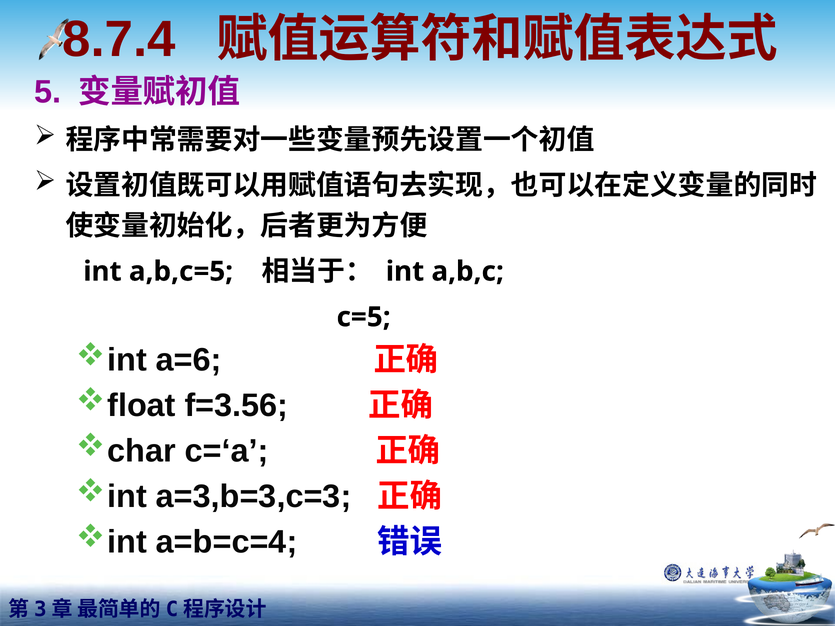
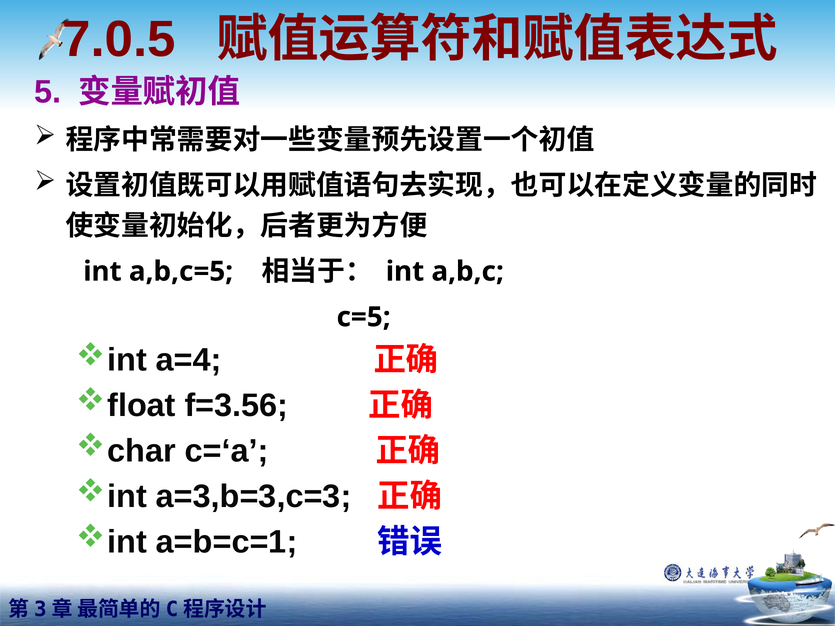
8.7.4: 8.7.4 -> 7.0.5 (119, 39)
a=6: a=6 -> a=4 (189, 360)
a=b=c=4: a=b=c=4 -> a=b=c=1 (227, 542)
